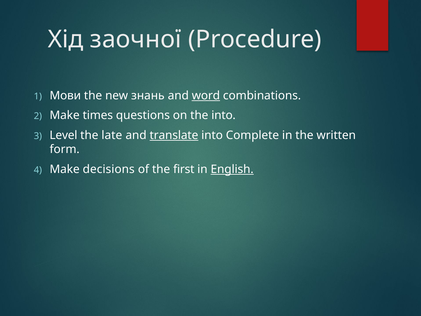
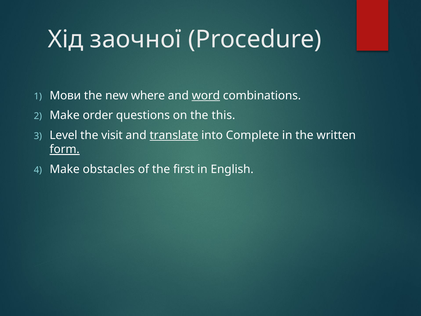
знань: знань -> where (148, 95)
times: times -> order (98, 115)
the into: into -> this (223, 115)
late: late -> visit (112, 135)
form underline: none -> present (65, 149)
decisions: decisions -> obstacles (109, 169)
English underline: present -> none (232, 169)
